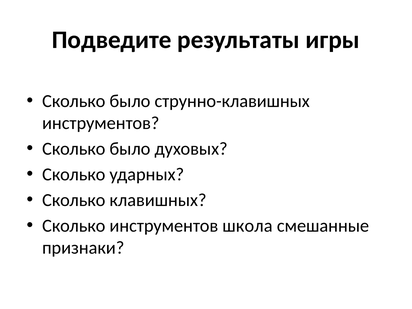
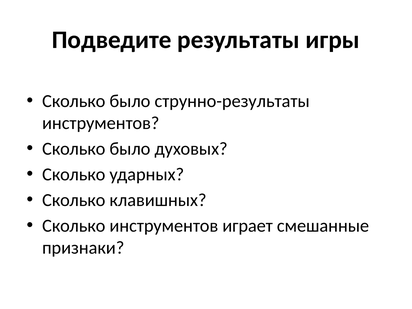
струнно-клавишных: струнно-клавишных -> струнно-результаты (232, 101)
школа: школа -> играет (248, 226)
